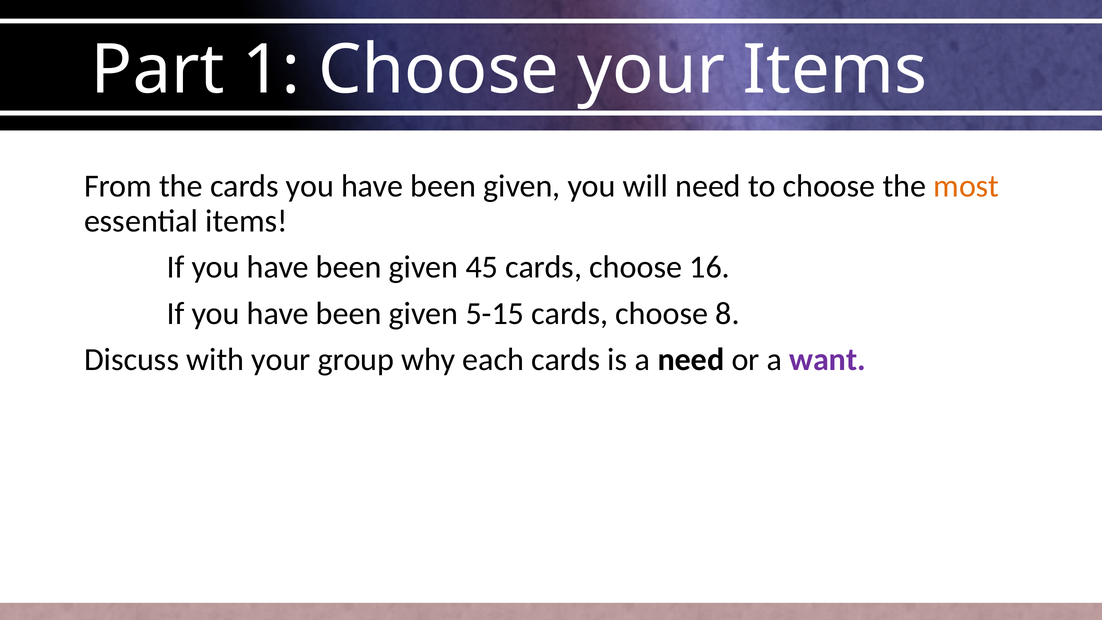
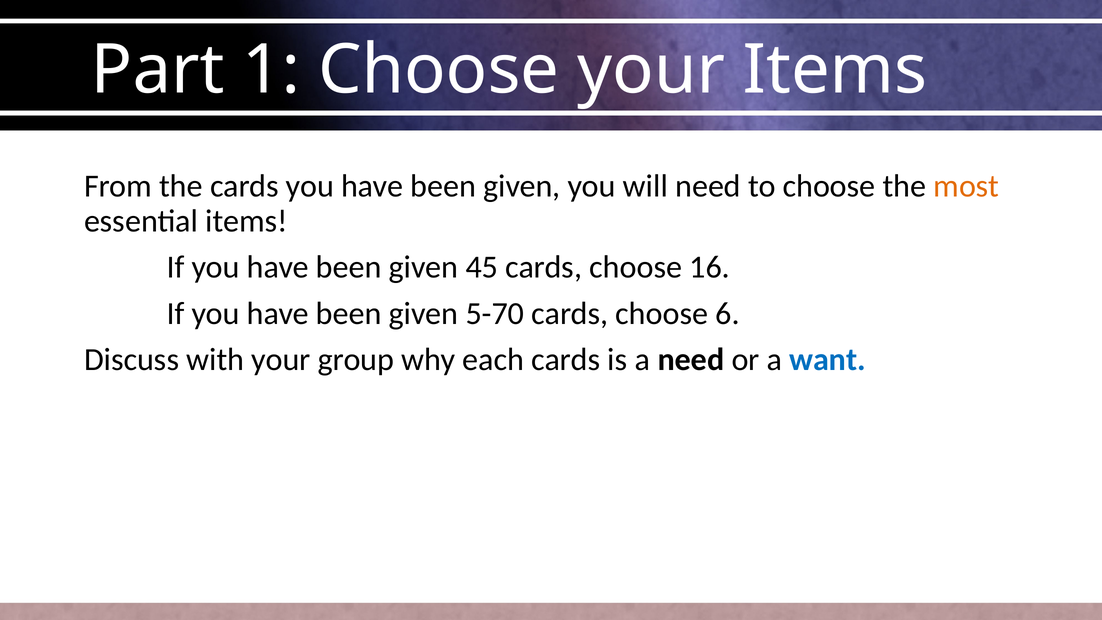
5-15: 5-15 -> 5-70 (495, 313)
8: 8 -> 6 (728, 313)
want colour: purple -> blue (828, 360)
